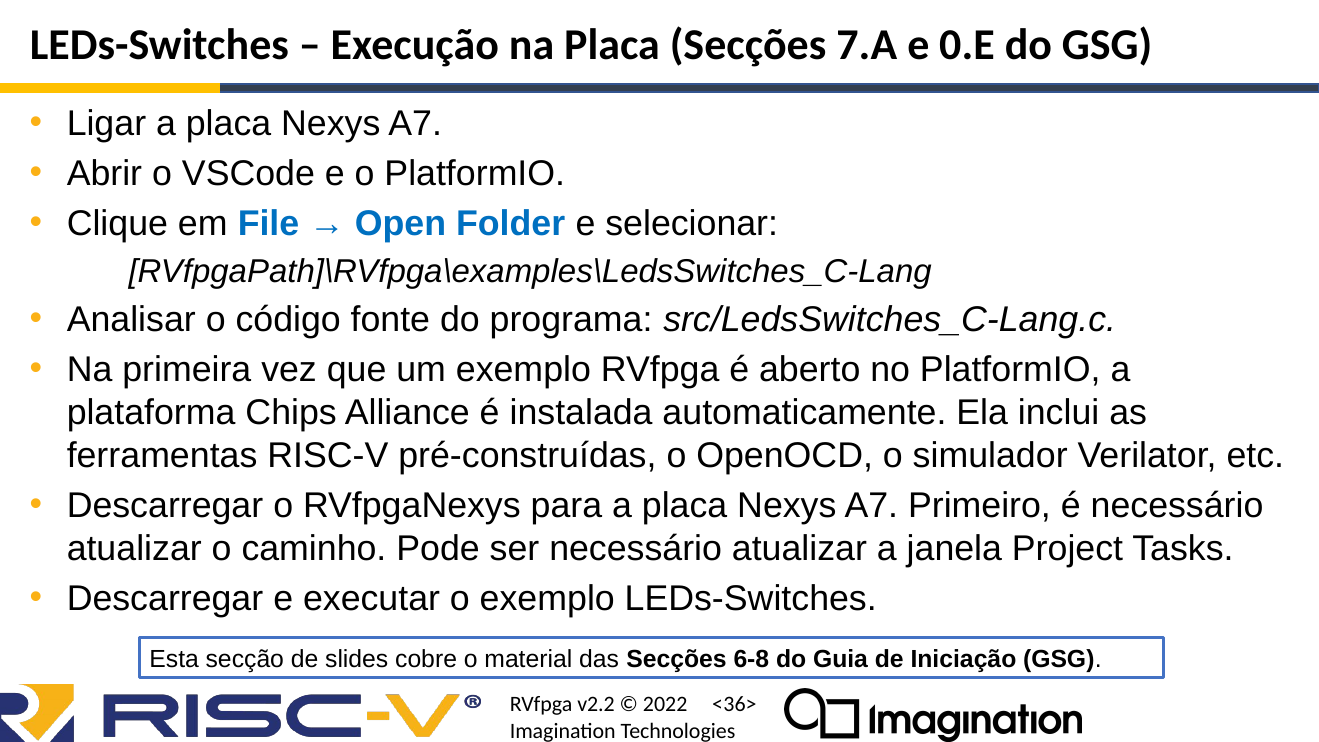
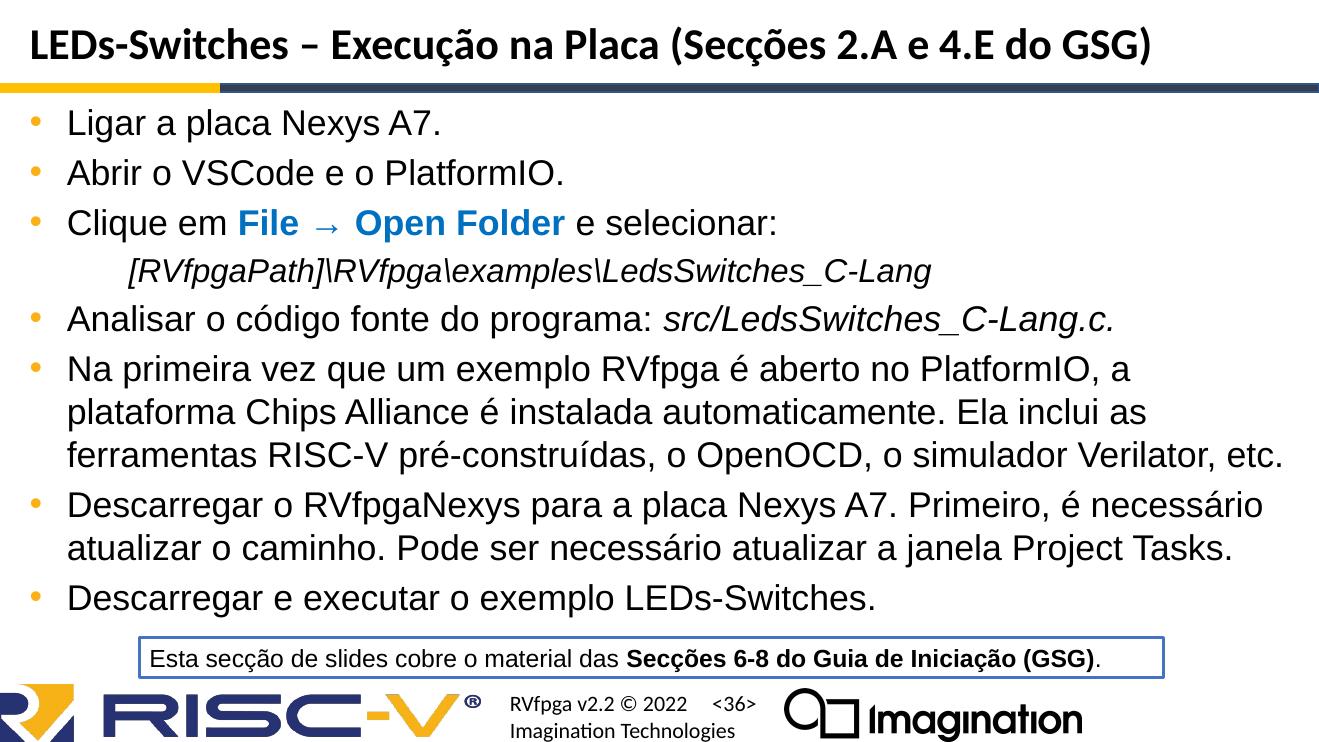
7.A: 7.A -> 2.A (867, 45)
0.E: 0.E -> 4.E (967, 45)
